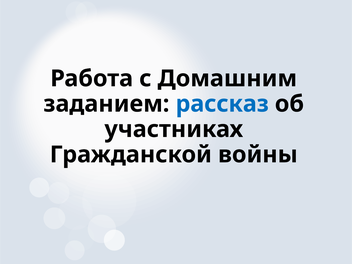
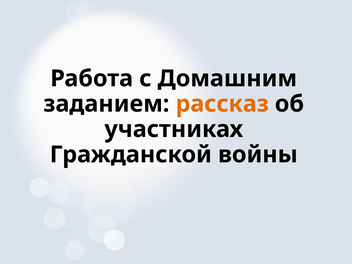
рассказ colour: blue -> orange (222, 104)
